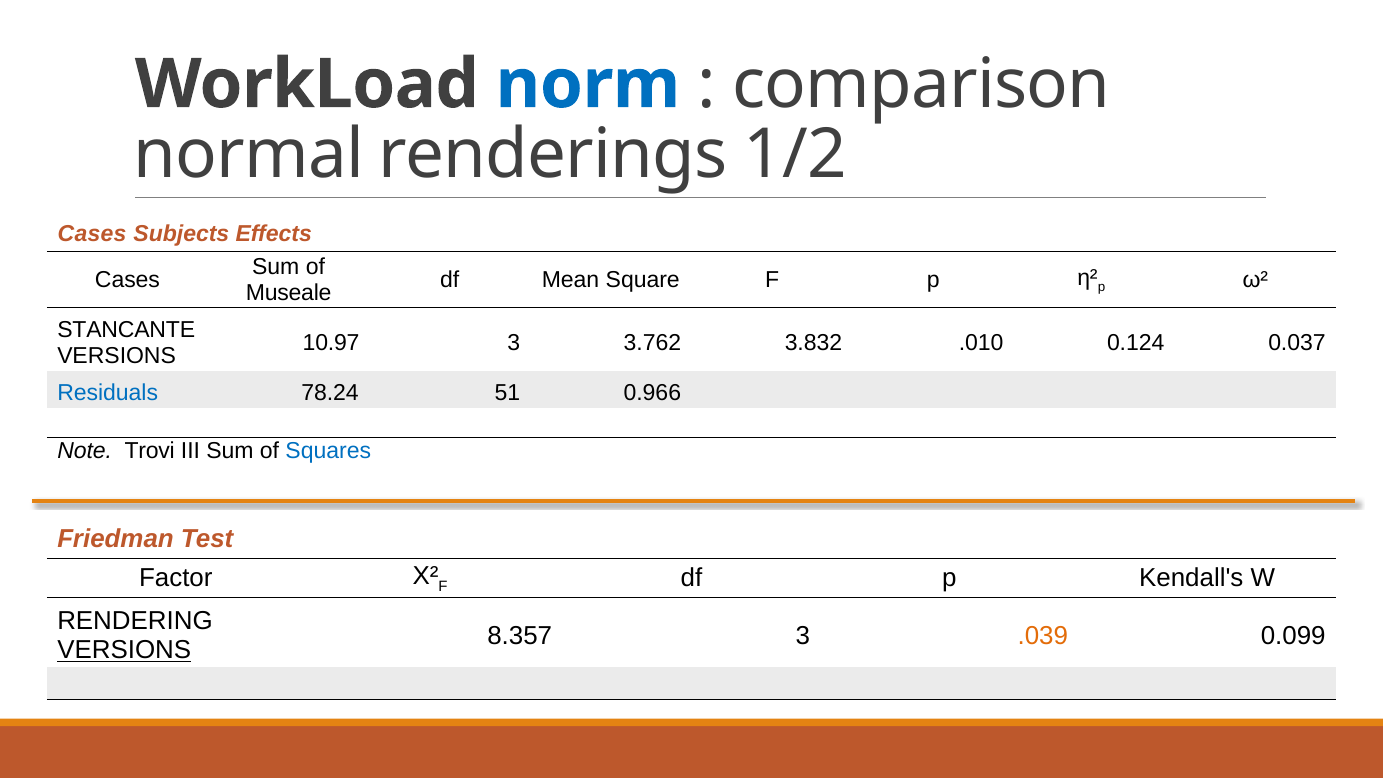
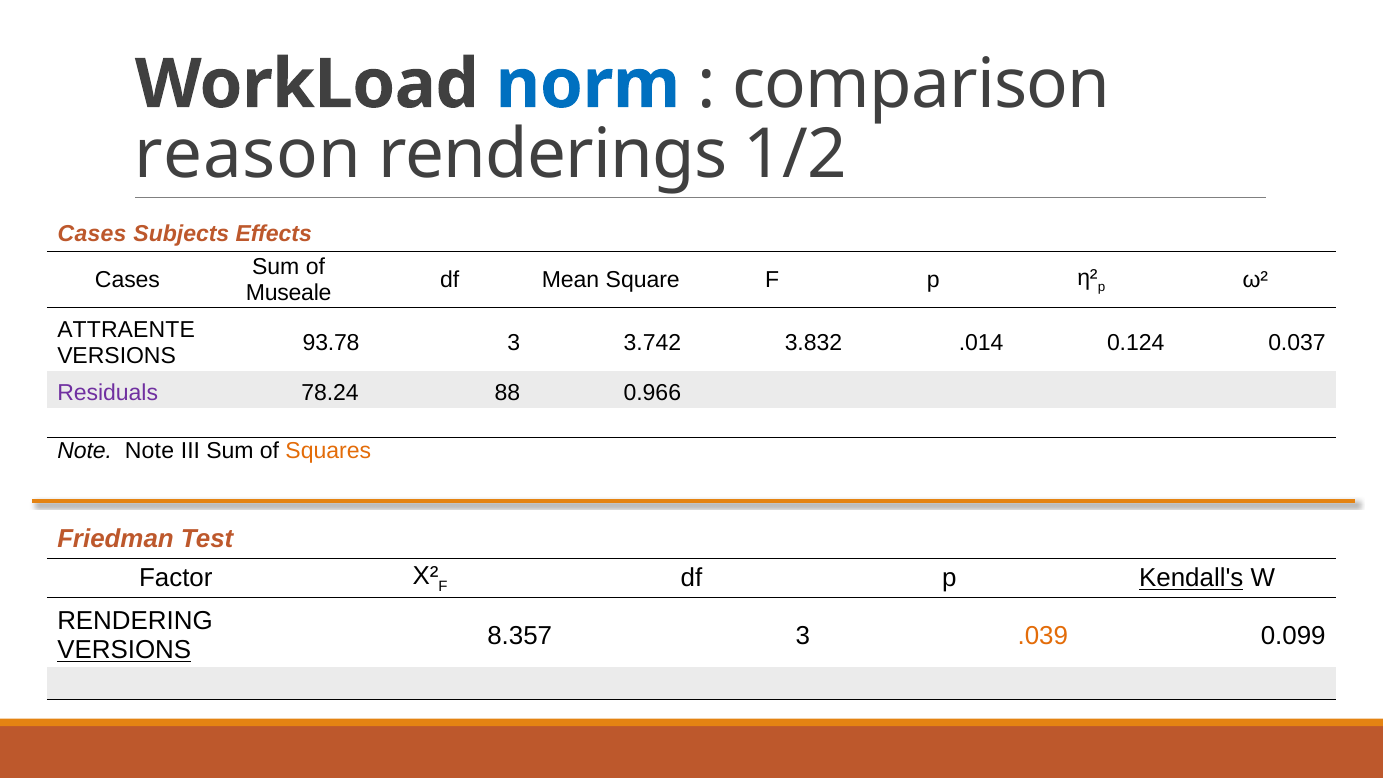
normal: normal -> reason (248, 155)
STANCANTE: STANCANTE -> ATTRAENTE (126, 330)
10.97: 10.97 -> 93.78 (331, 343)
3.762: 3.762 -> 3.742 (652, 343)
.010: .010 -> .014 (981, 343)
Residuals colour: blue -> purple (108, 393)
51: 51 -> 88 (507, 393)
Note Trovi: Trovi -> Note (149, 451)
Squares colour: blue -> orange (328, 451)
Kendall's underline: none -> present (1191, 578)
